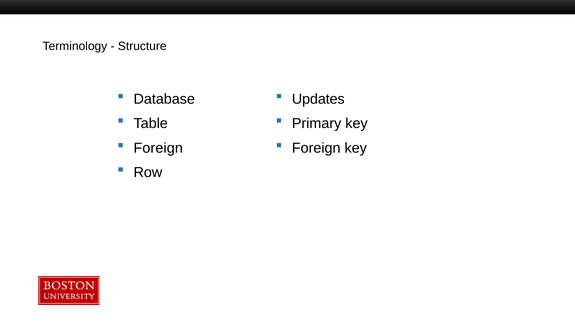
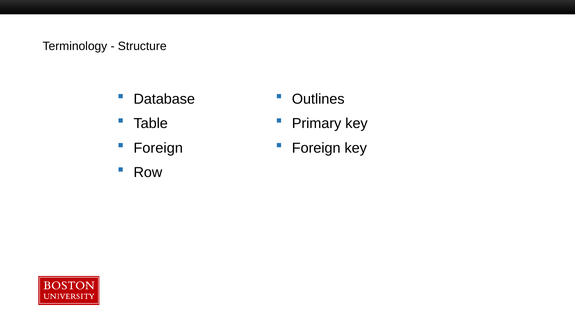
Updates: Updates -> Outlines (318, 99)
